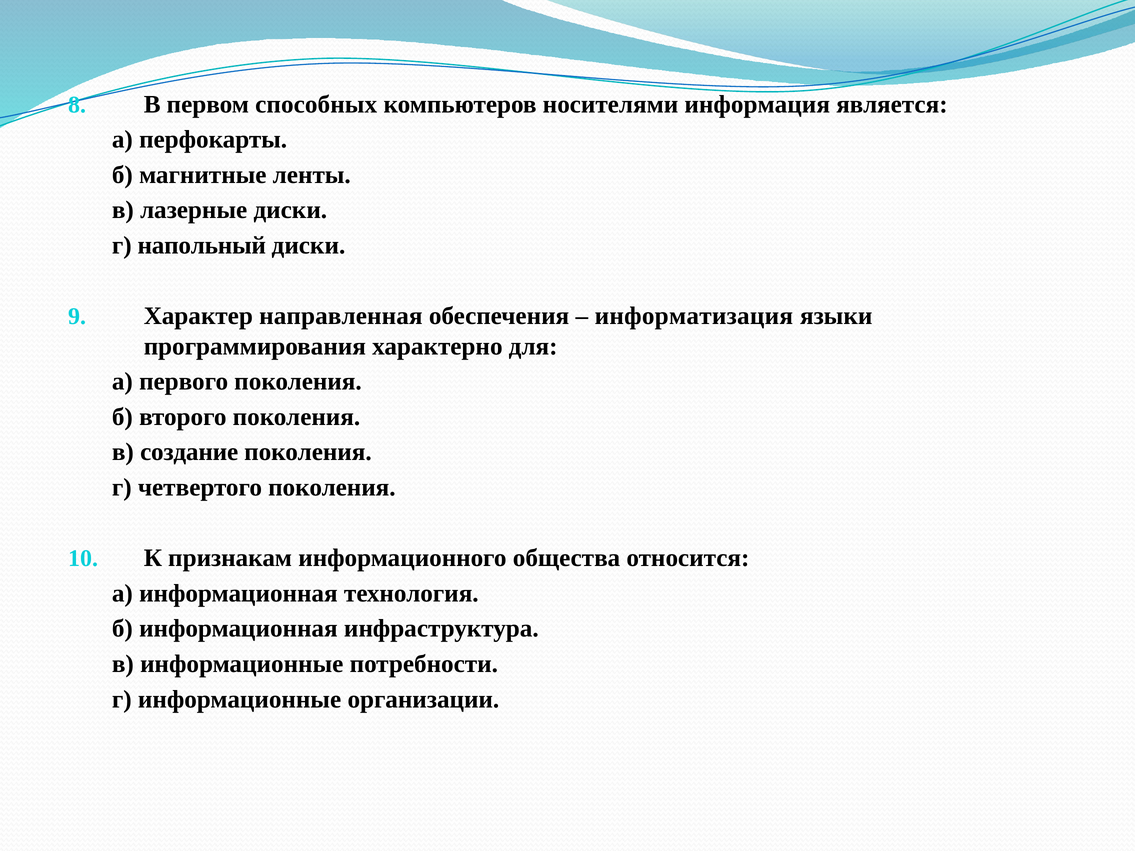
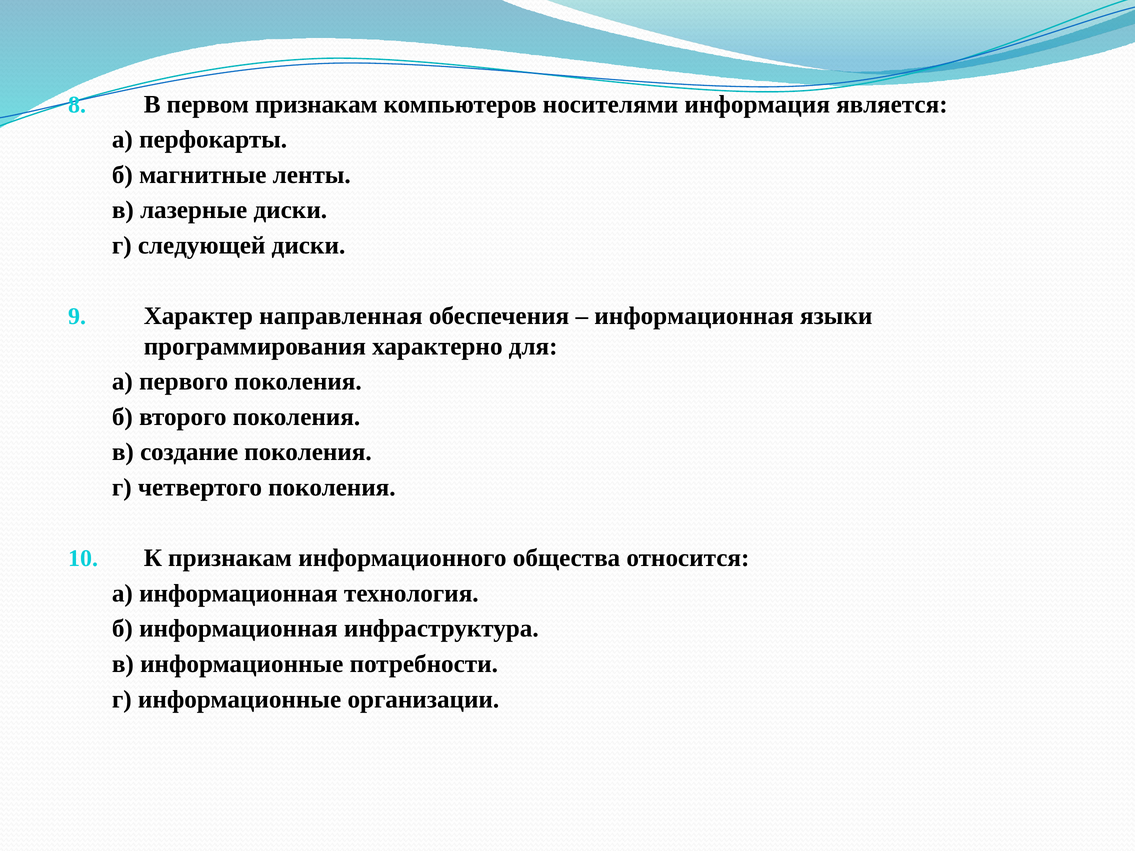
первом способных: способных -> признакам (316, 104)
напольный: напольный -> следующей (202, 246)
информатизация: информатизация -> информационная (694, 316)
